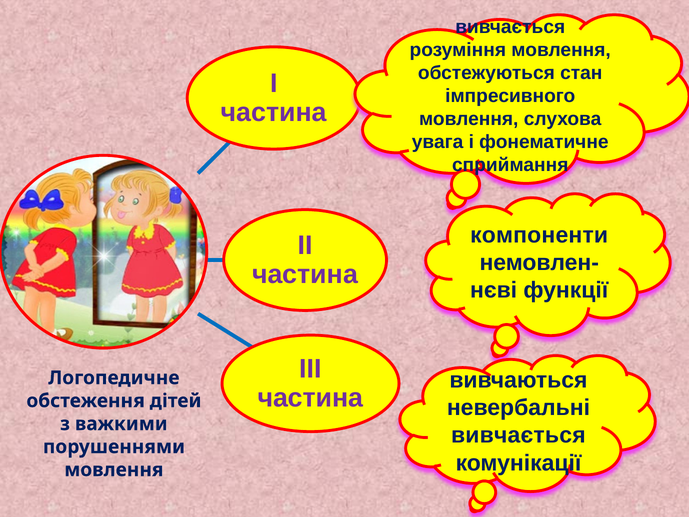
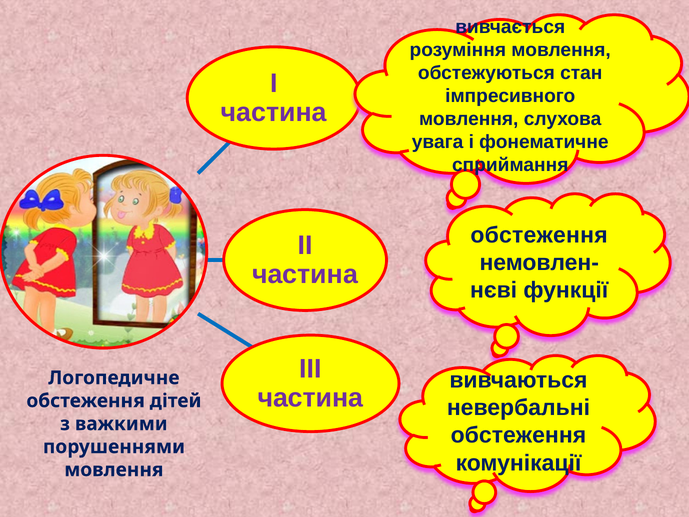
компоненти: компоненти -> обстеження (539, 235)
вивчається: вивчається -> обстеження (518, 435)
